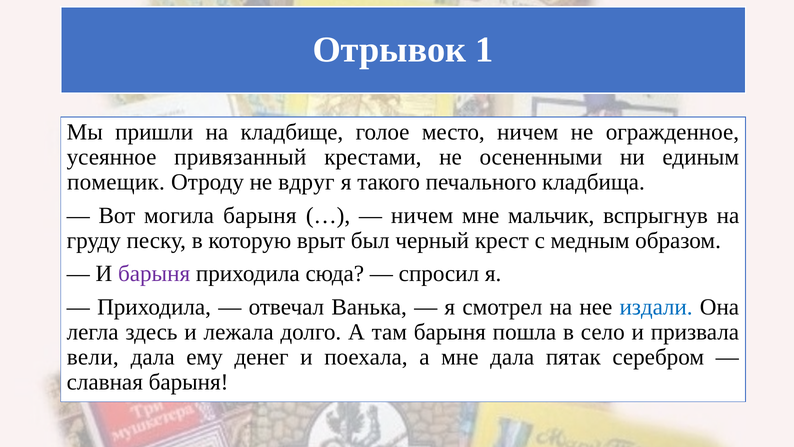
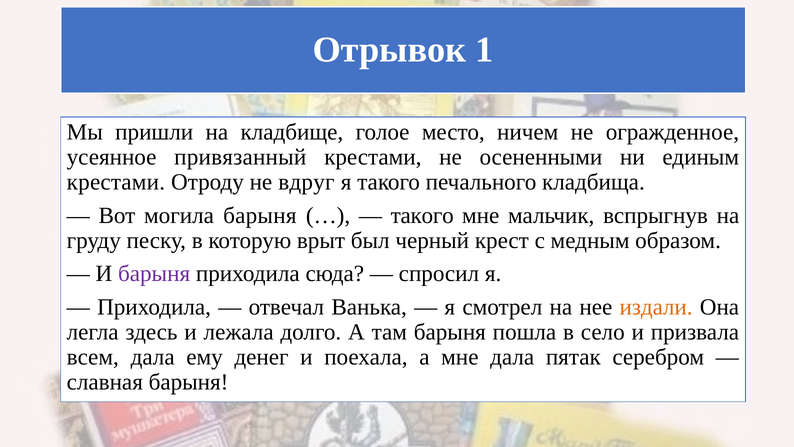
помещик: помещик -> крестами (116, 182)
ничем: ничем -> такого (422, 215)
издали colour: blue -> orange (656, 307)
вели: вели -> всем (93, 357)
